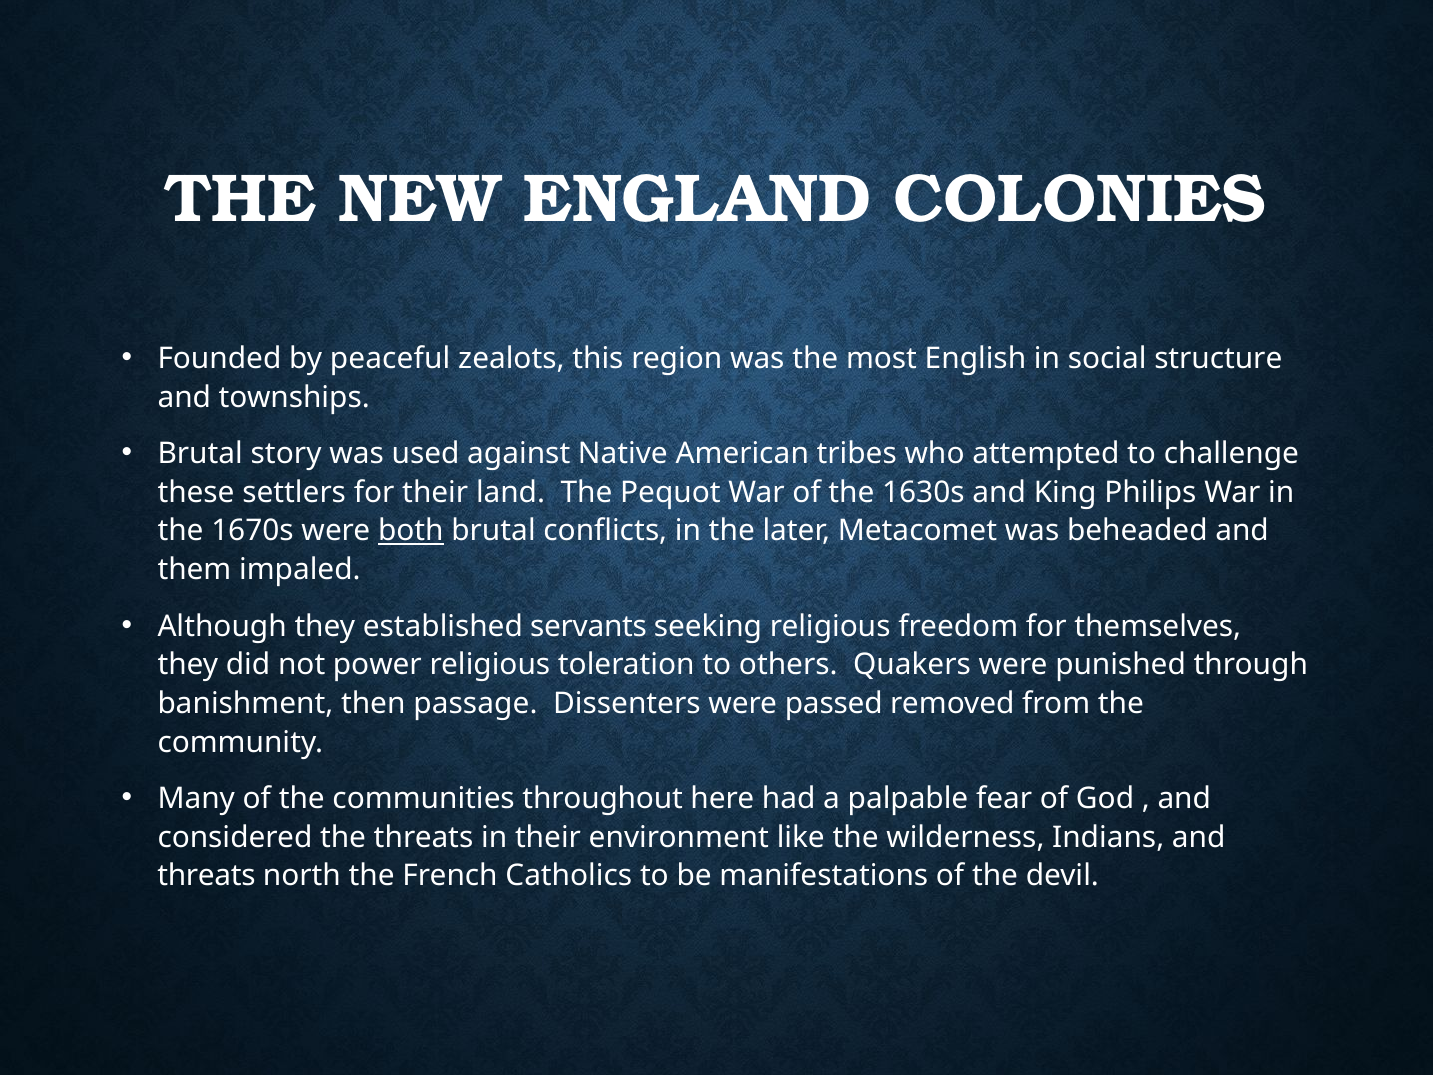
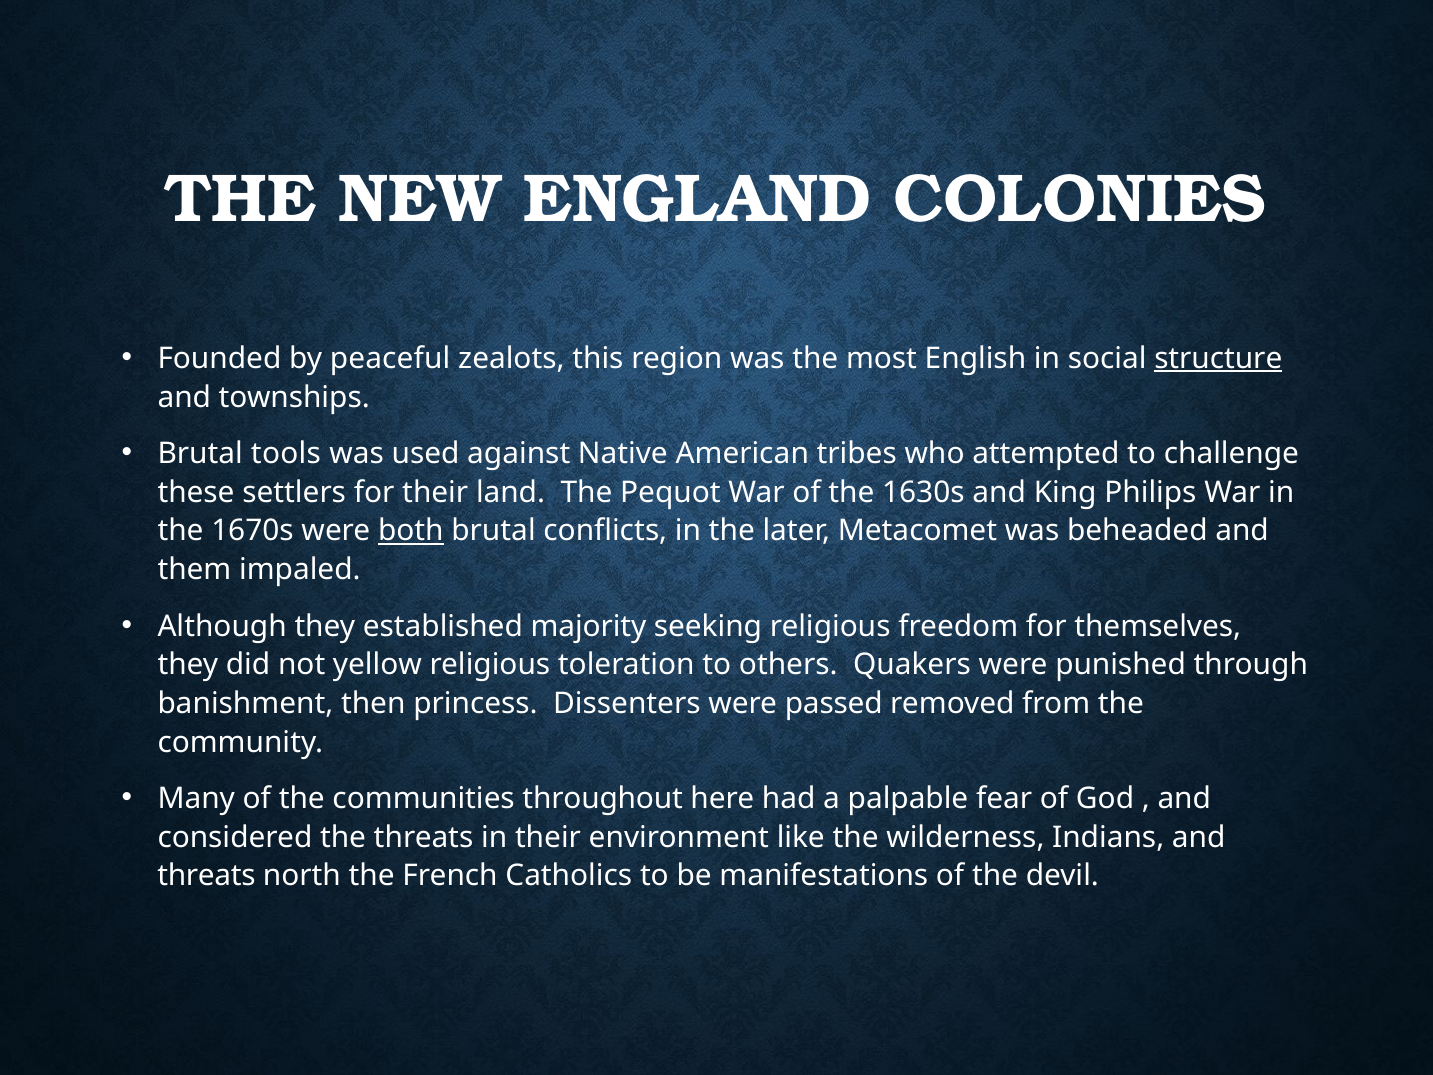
structure underline: none -> present (1218, 358)
story: story -> tools (286, 454)
servants: servants -> majority (588, 626)
power: power -> yellow (377, 665)
passage: passage -> princess (476, 703)
